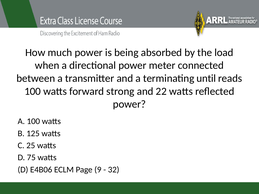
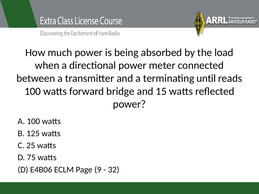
strong: strong -> bridge (120, 91)
22: 22 -> 15 (161, 91)
